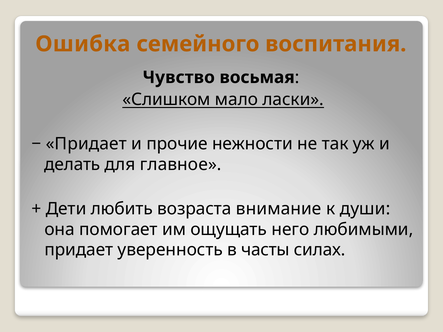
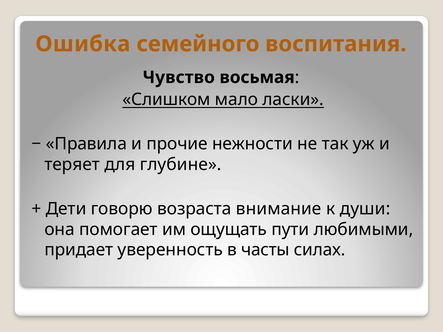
Придает: Придает -> Правила (86, 144)
делать: делать -> теряет (72, 165)
главное: главное -> глубине (181, 165)
любить: любить -> говорю (122, 209)
него: него -> пути (290, 230)
